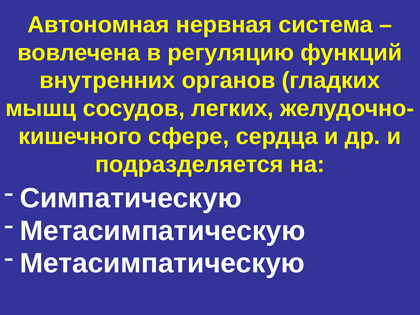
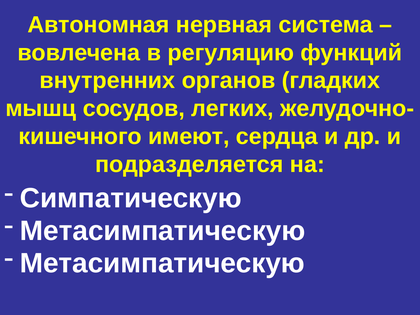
сфере: сфере -> имеют (189, 137)
